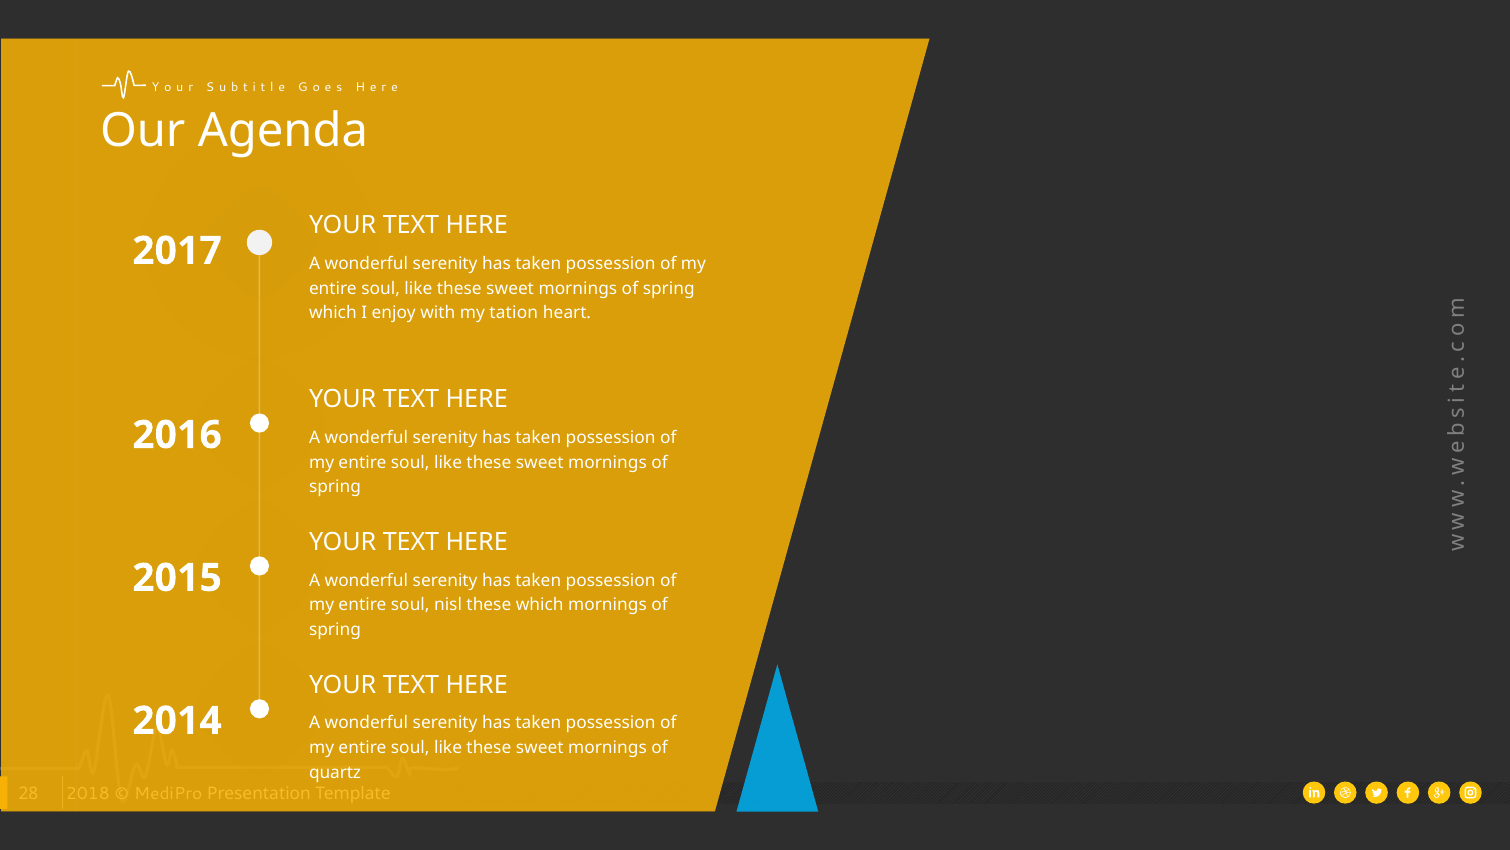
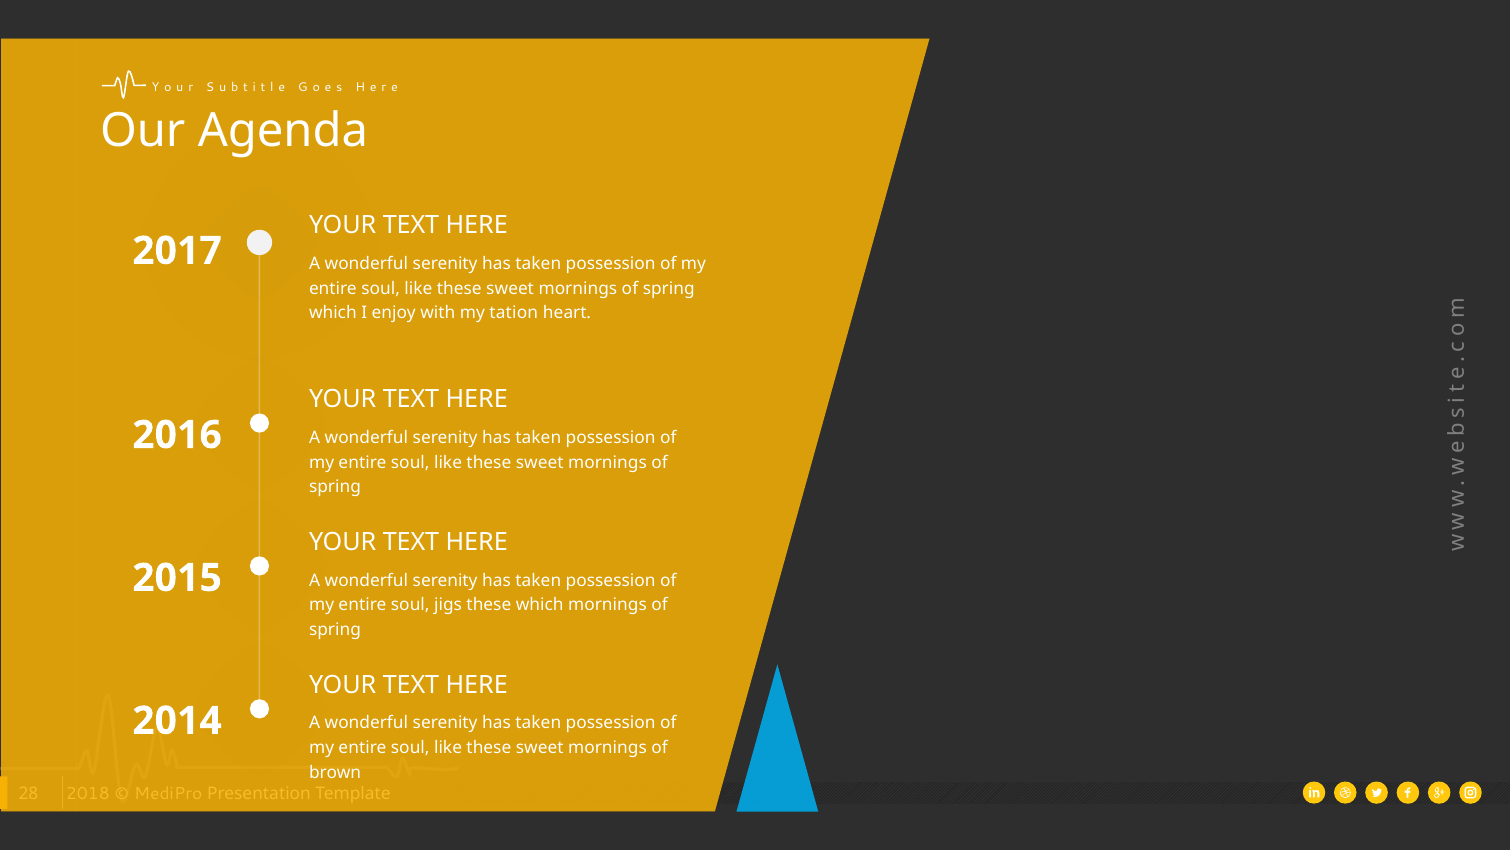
nisl: nisl -> jigs (448, 605)
quartz: quartz -> brown (335, 772)
